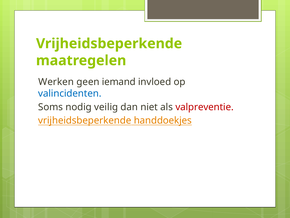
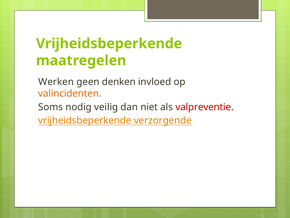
iemand: iemand -> denken (119, 82)
valincidenten colour: blue -> orange (70, 93)
handdoekjes: handdoekjes -> verzorgende (163, 120)
